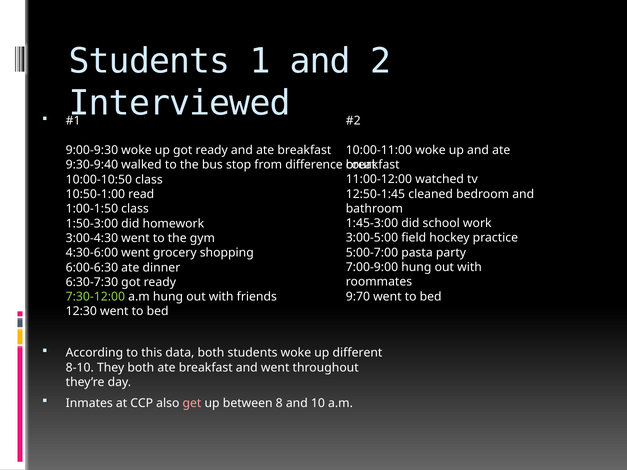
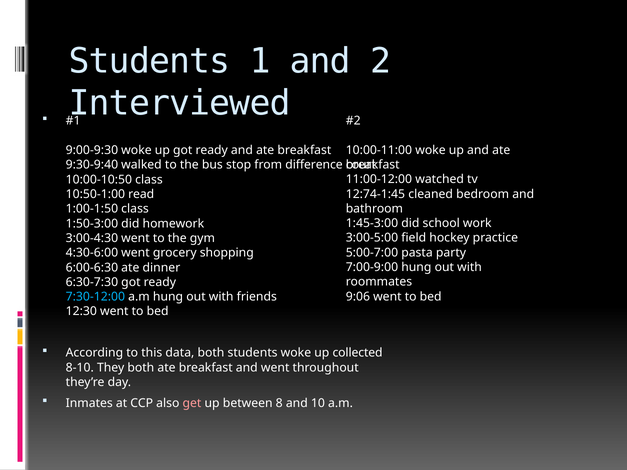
12:50-1:45: 12:50-1:45 -> 12:74-1:45 (375, 194)
9:70: 9:70 -> 9:06 (358, 297)
7:30-12:00 colour: light green -> light blue (95, 297)
different: different -> collected (358, 353)
